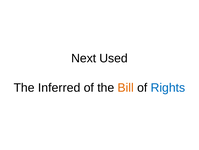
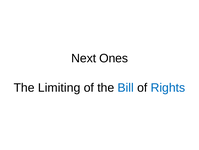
Used: Used -> Ones (114, 58)
Inferred: Inferred -> Limiting (59, 87)
Bill colour: orange -> blue (126, 87)
